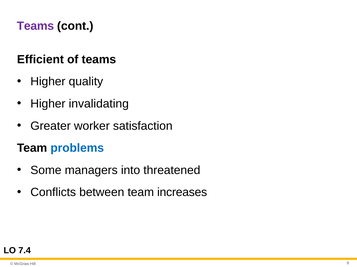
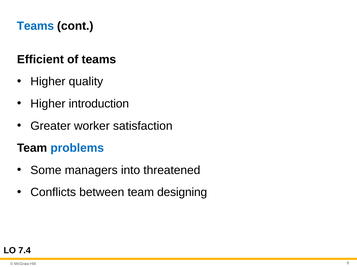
Teams colour: purple -> blue (35, 26)
invalidating: invalidating -> introduction (99, 104)
increases: increases -> designing (182, 193)
